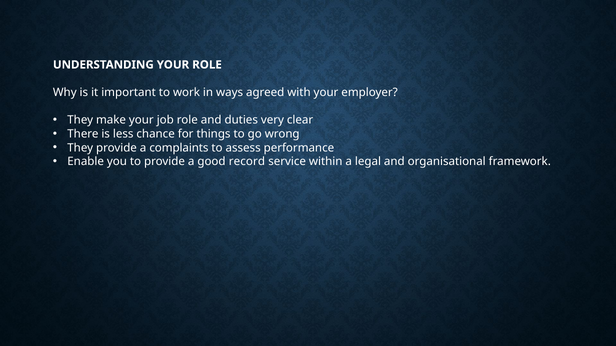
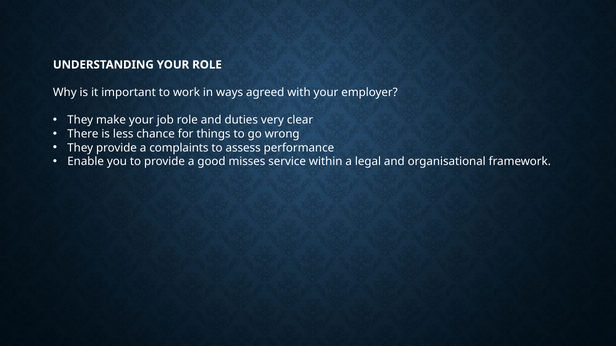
record: record -> misses (247, 162)
